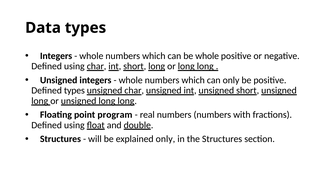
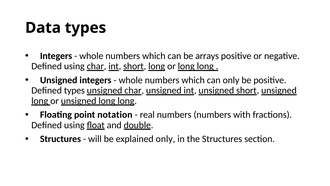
be whole: whole -> arrays (207, 56)
program: program -> notation (115, 115)
